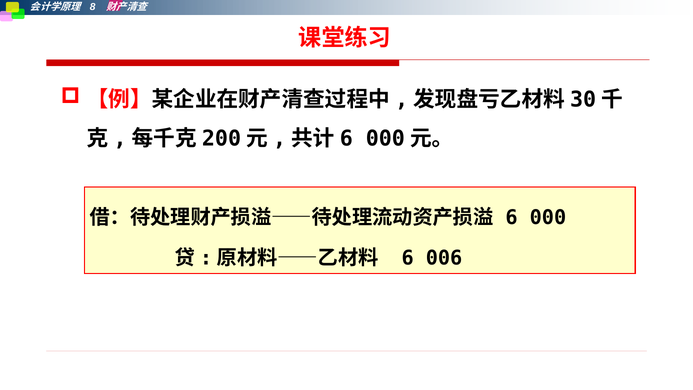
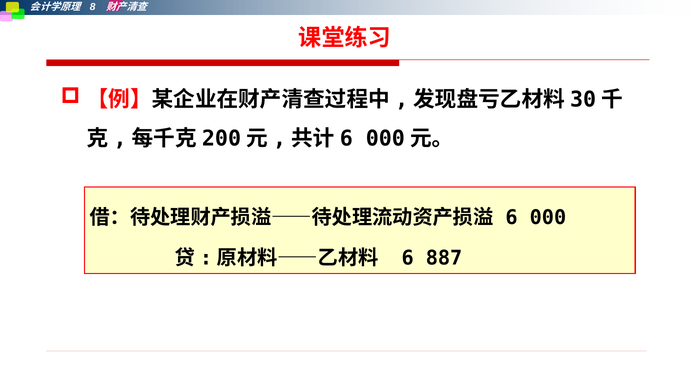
006: 006 -> 887 (444, 258)
